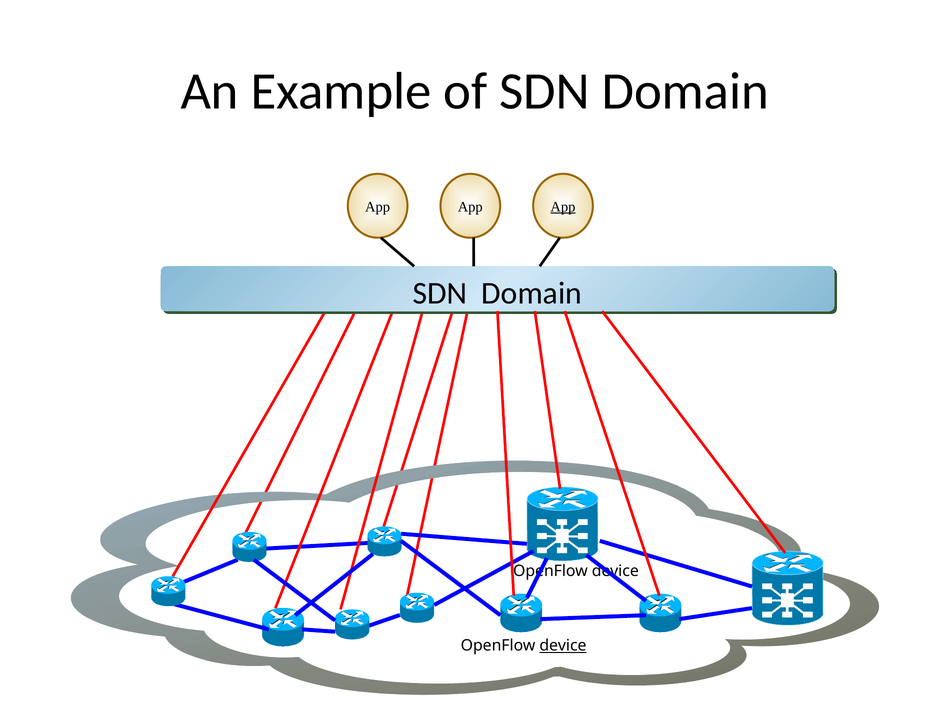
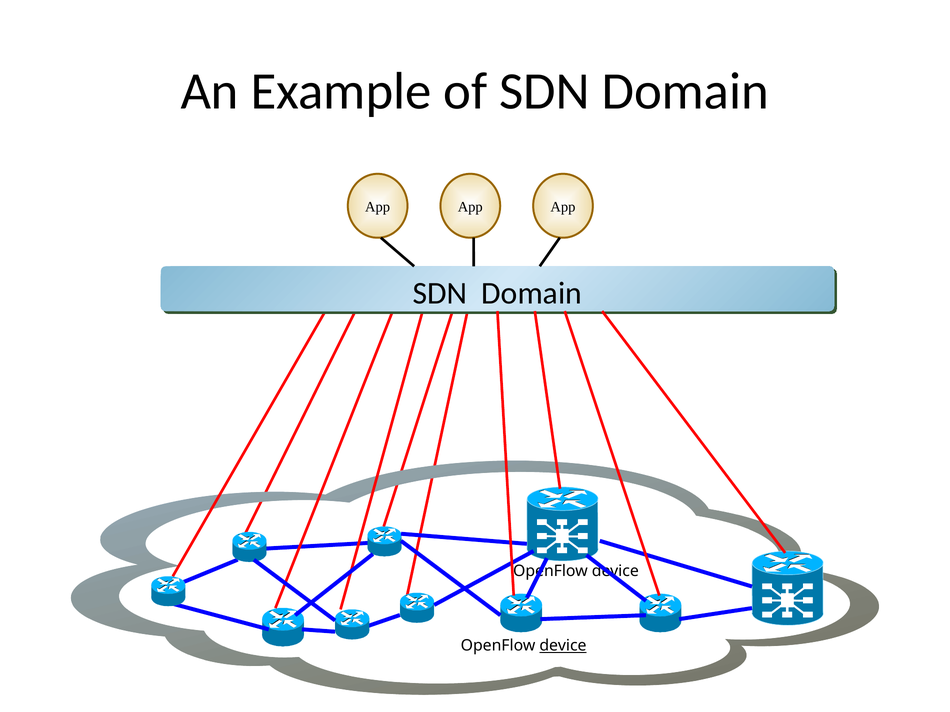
App underline: present -> none (563, 207)
